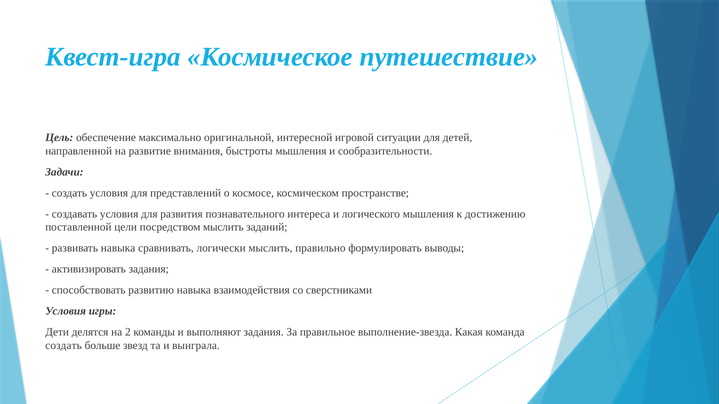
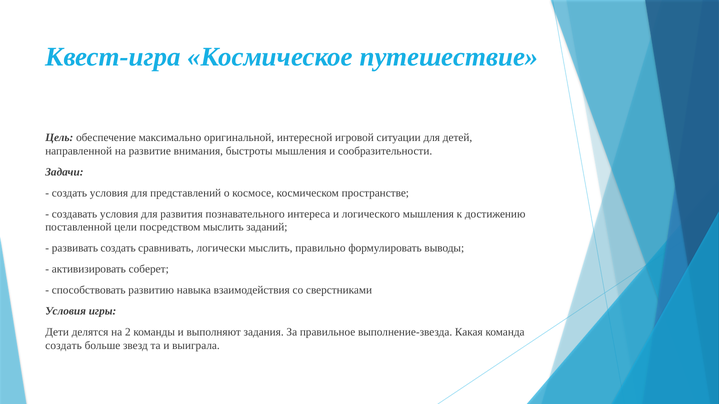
развивать навыка: навыка -> создать (118, 249)
активизировать задания: задания -> соберет (149, 269)
